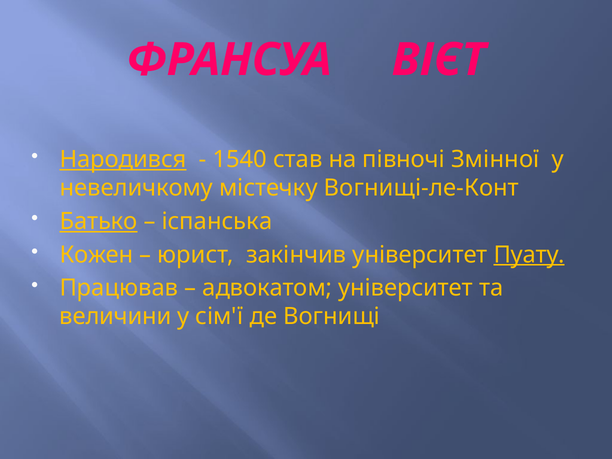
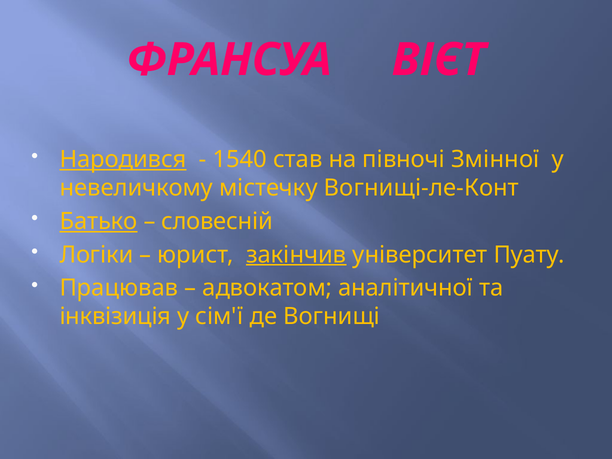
іспанська: іспанська -> словесній (217, 221)
Кожен: Кожен -> Логіки (96, 255)
закінчив underline: none -> present (296, 255)
Пуату underline: present -> none (529, 255)
адвокатом університет: університет -> аналітичної (406, 288)
величини: величини -> інквізиція (115, 317)
